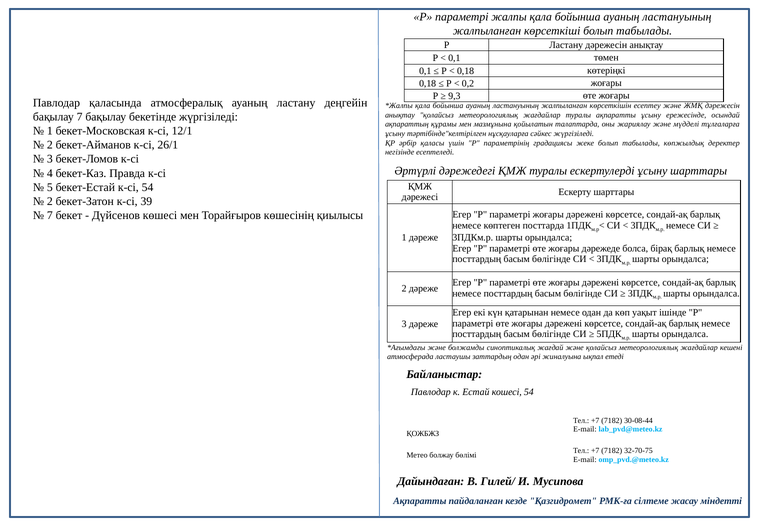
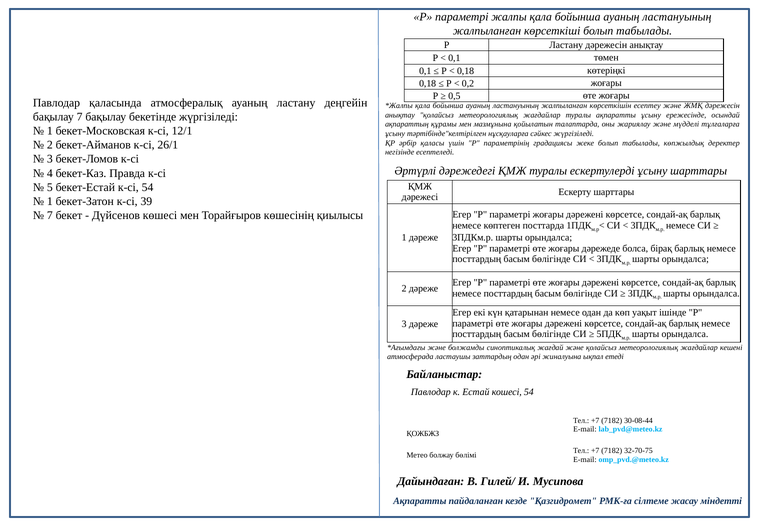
9,3: 9,3 -> 0,5 (454, 96)
2: 2 -> 1 (50, 201)
